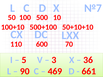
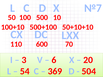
5: 5 -> 3 (24, 60)
3: 3 -> 6 (54, 60)
36: 36 -> 20 (88, 60)
90: 90 -> 54 (25, 71)
469: 469 -> 369 (55, 71)
661: 661 -> 504 (89, 71)
